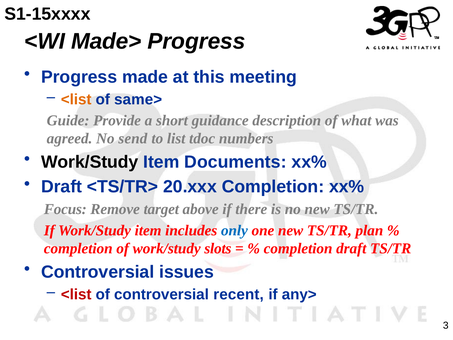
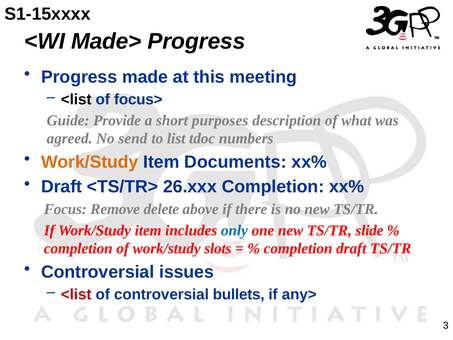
<list colour: orange -> black (76, 99)
same>: same> -> focus> (138, 99)
guidance: guidance -> purposes (220, 120)
Work/Study colour: black -> orange (90, 162)
20.xxx: 20.xxx -> 26.xxx (190, 187)
target: target -> delete (161, 209)
plan: plan -> slide (369, 230)
recent: recent -> bullets (239, 294)
